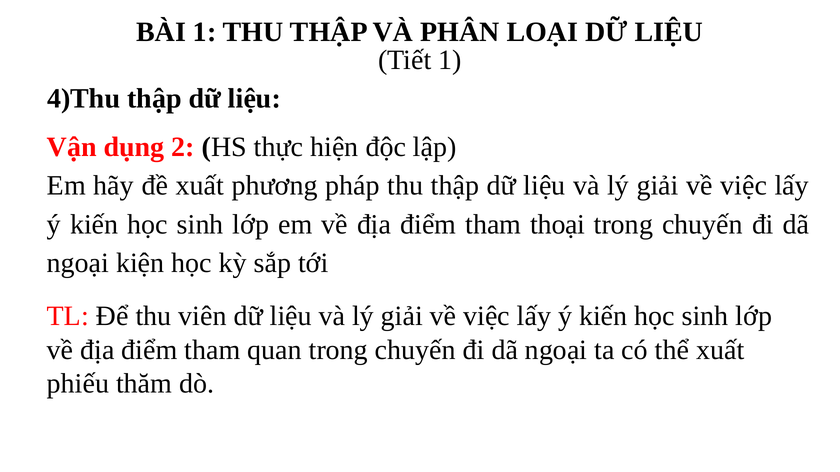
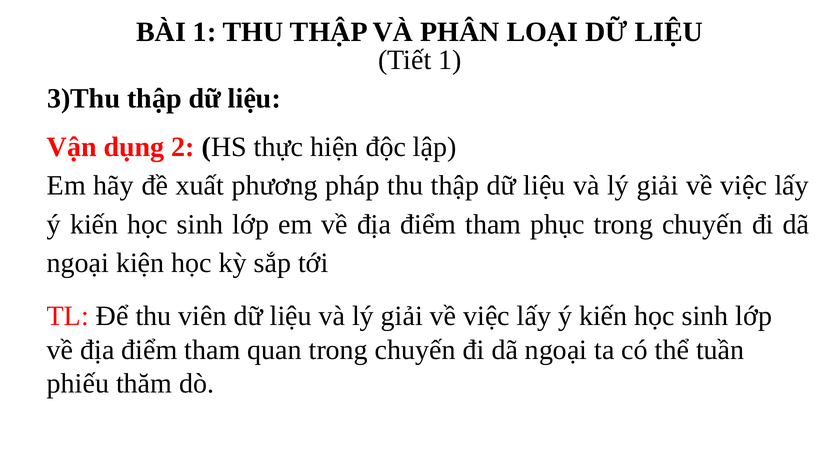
4)Thu: 4)Thu -> 3)Thu (84, 99)
thoại: thoại -> phục (558, 225)
thể xuất: xuất -> tuần (720, 350)
